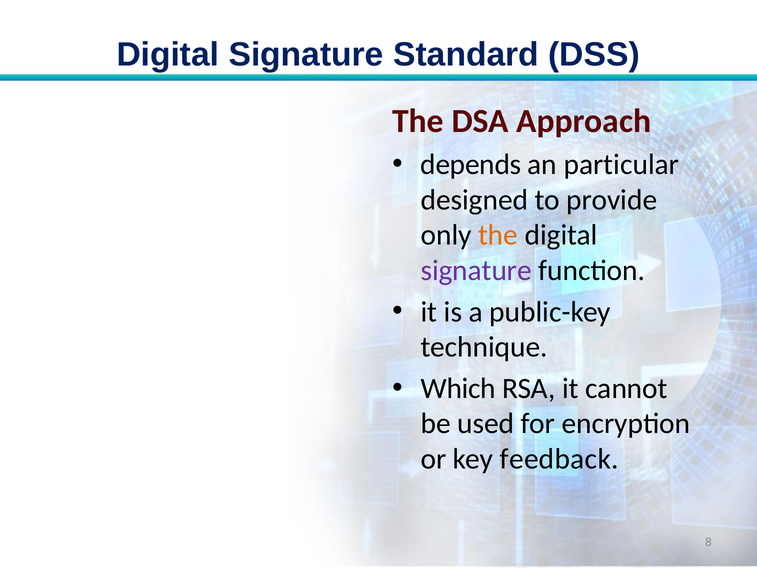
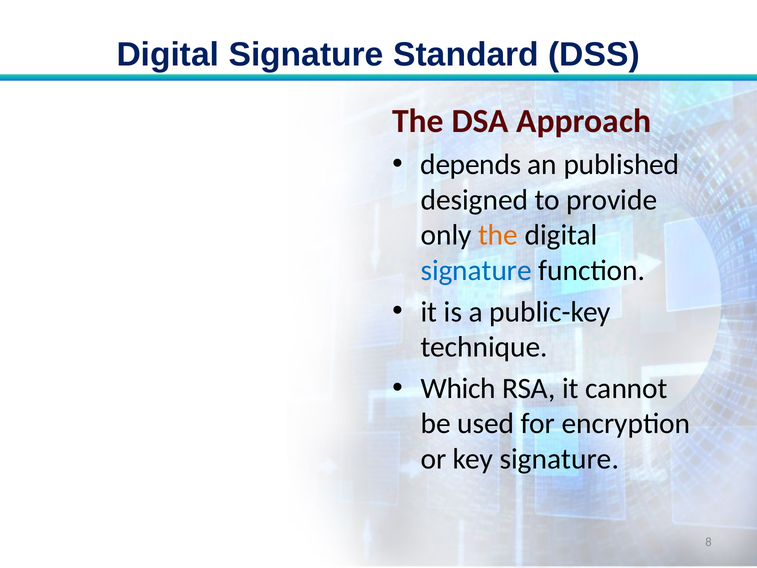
particular: particular -> published (621, 164)
signature colour: purple -> blue (476, 270)
key feedback: feedback -> signature (559, 459)
